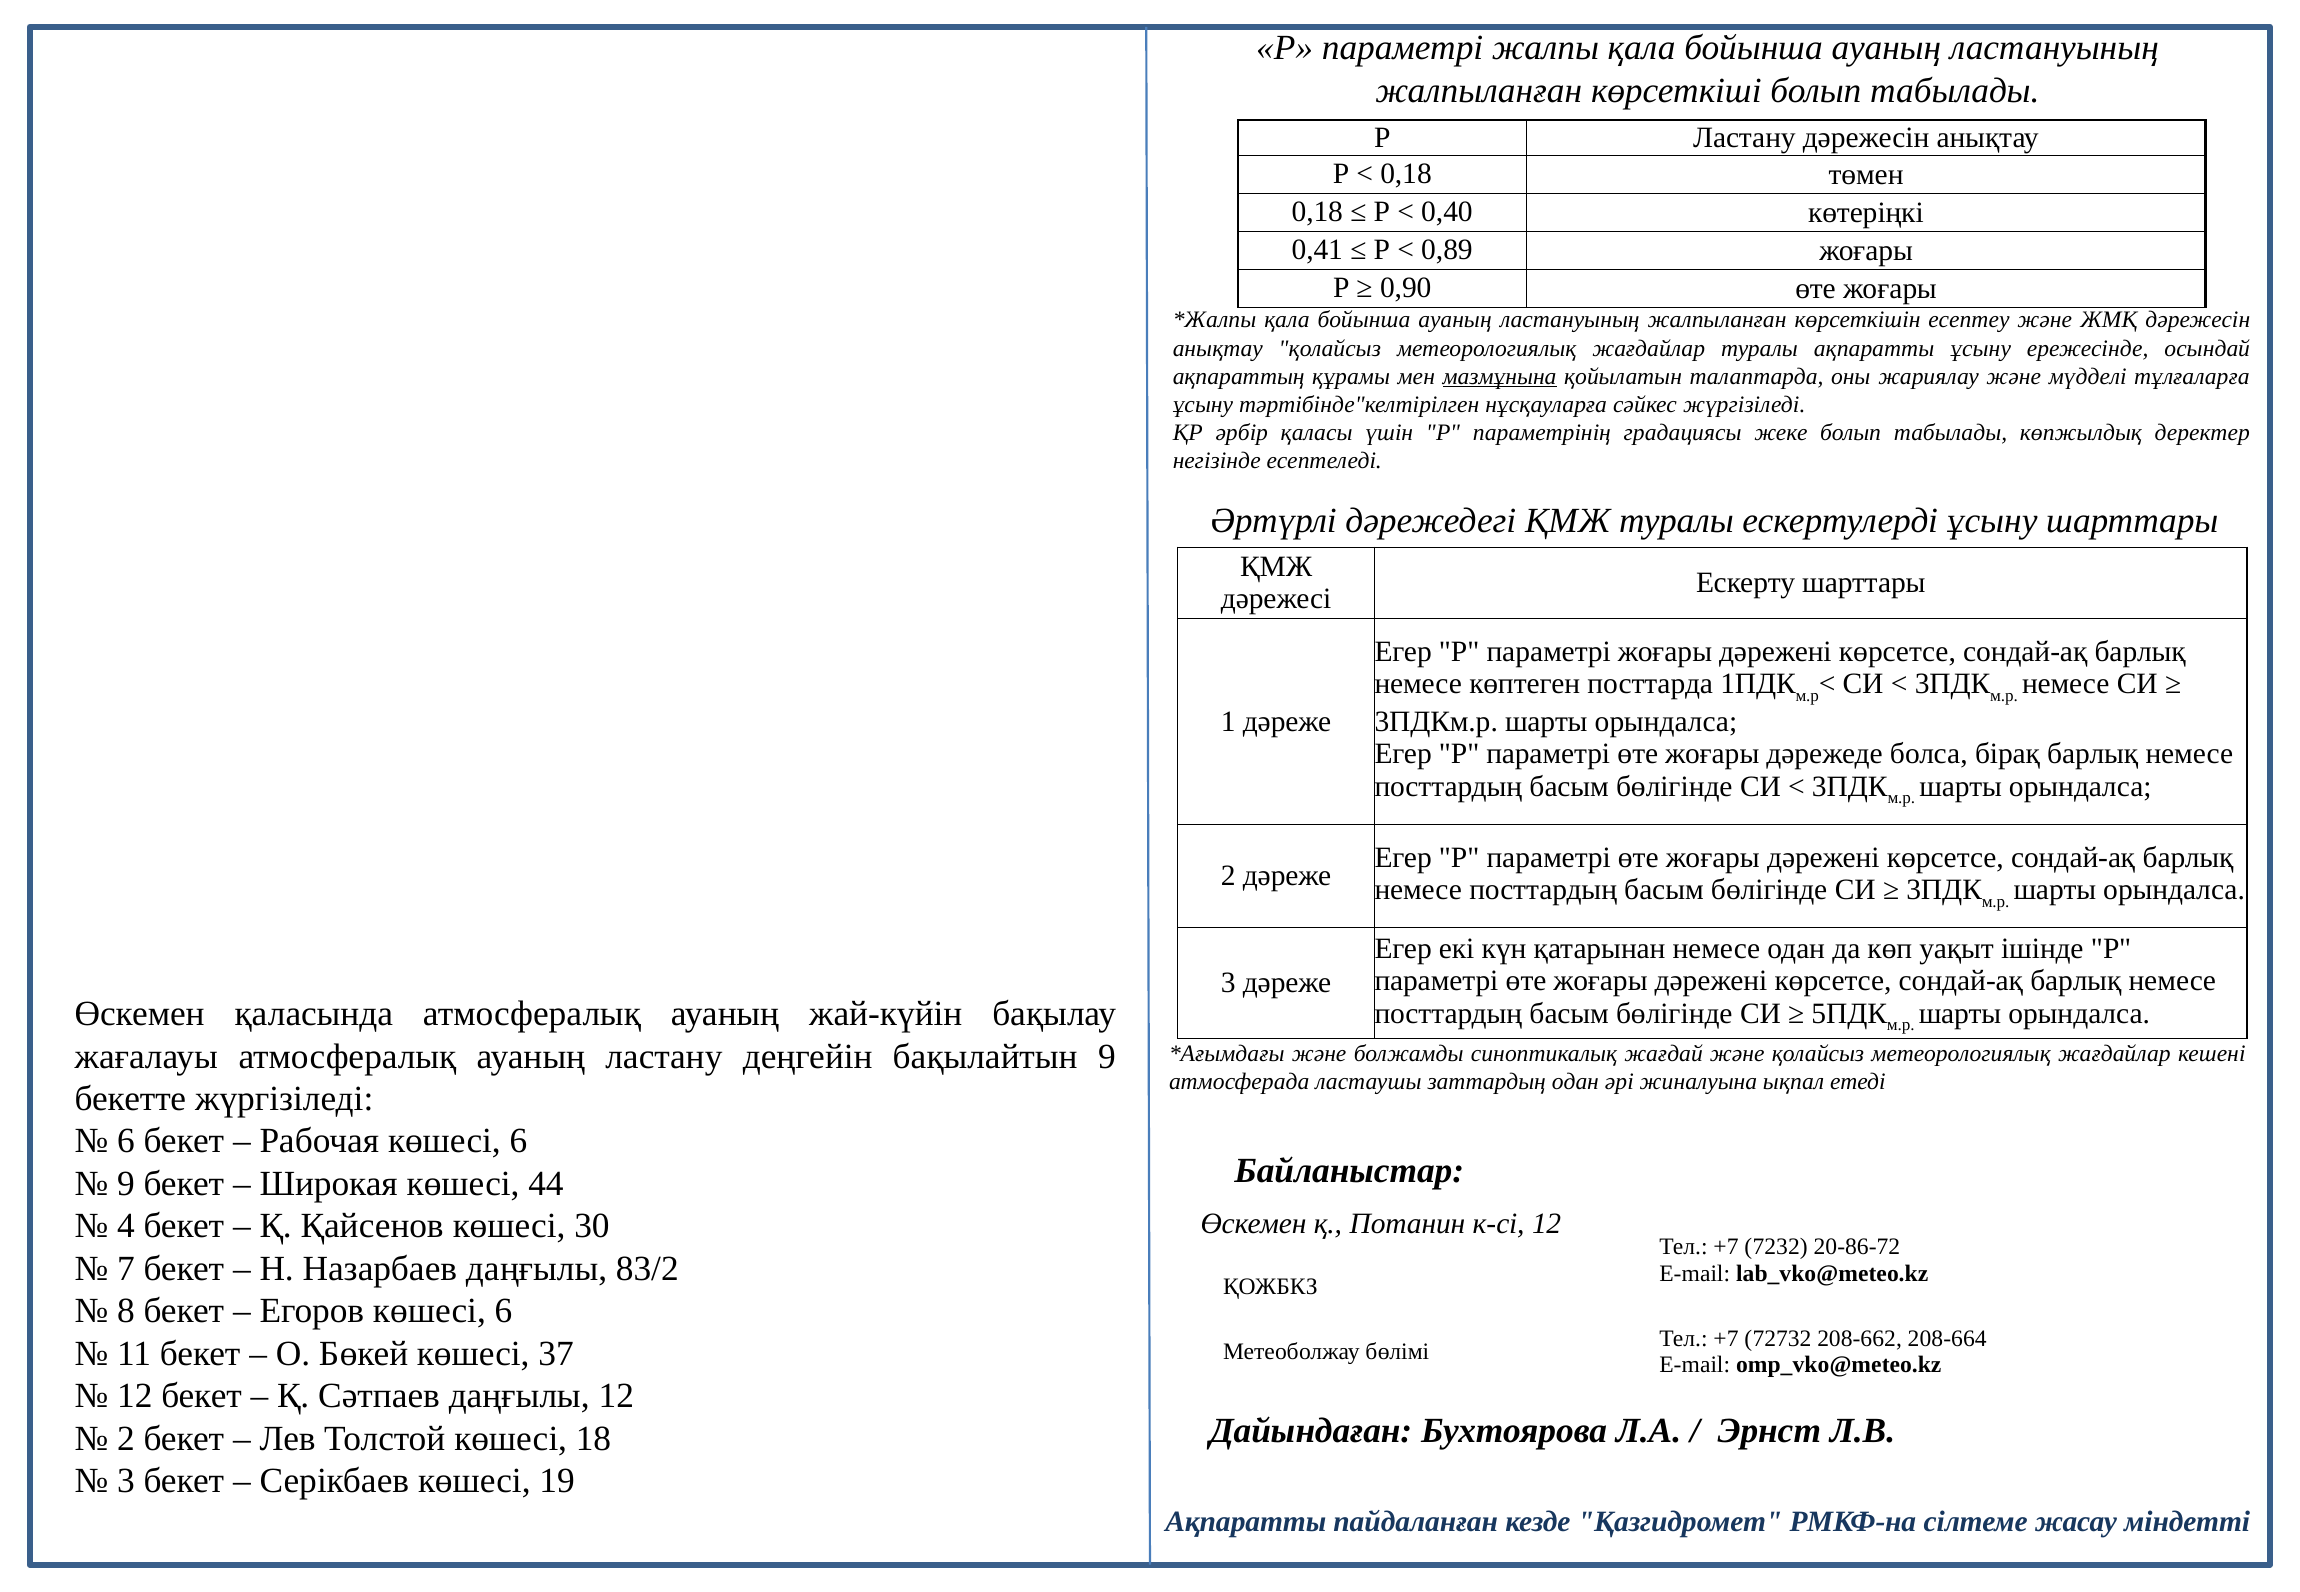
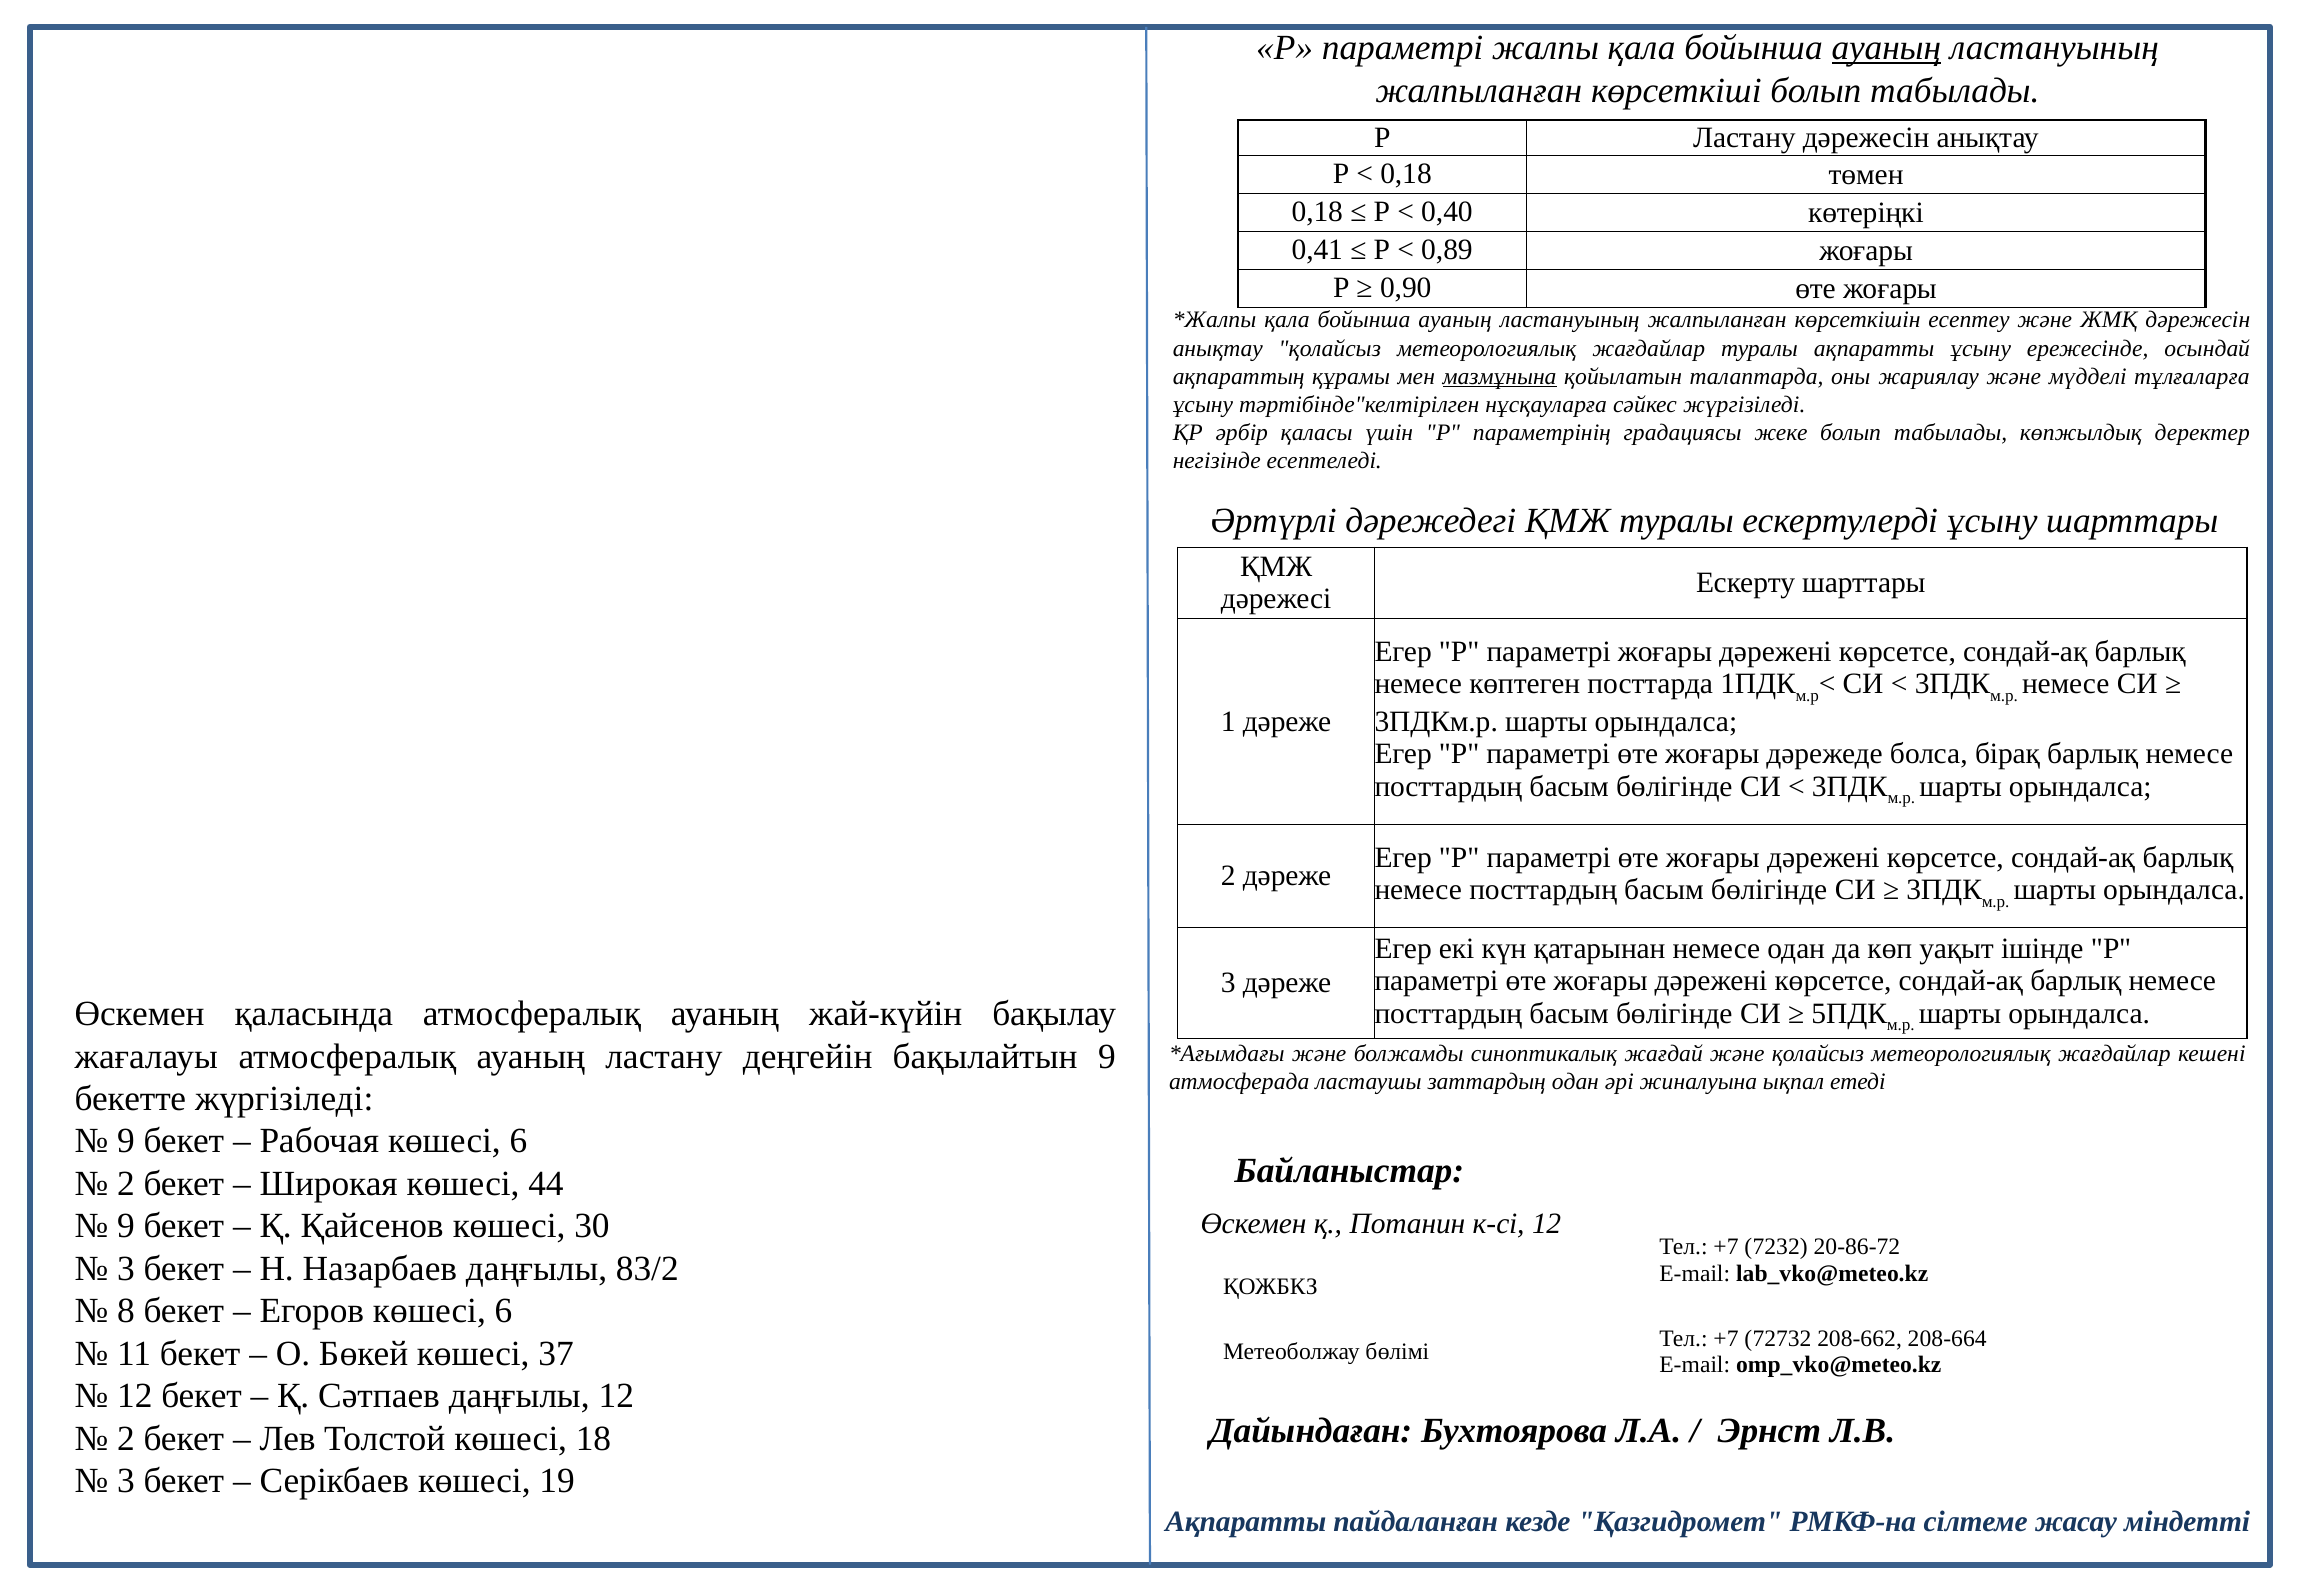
ауаның underline: none -> present (1886, 48)
6: 6 -> 9 (126, 1141)
9: 9 -> 2 (126, 1184)
4: 4 -> 9 (126, 1226)
7: 7 -> 3 (126, 1269)
